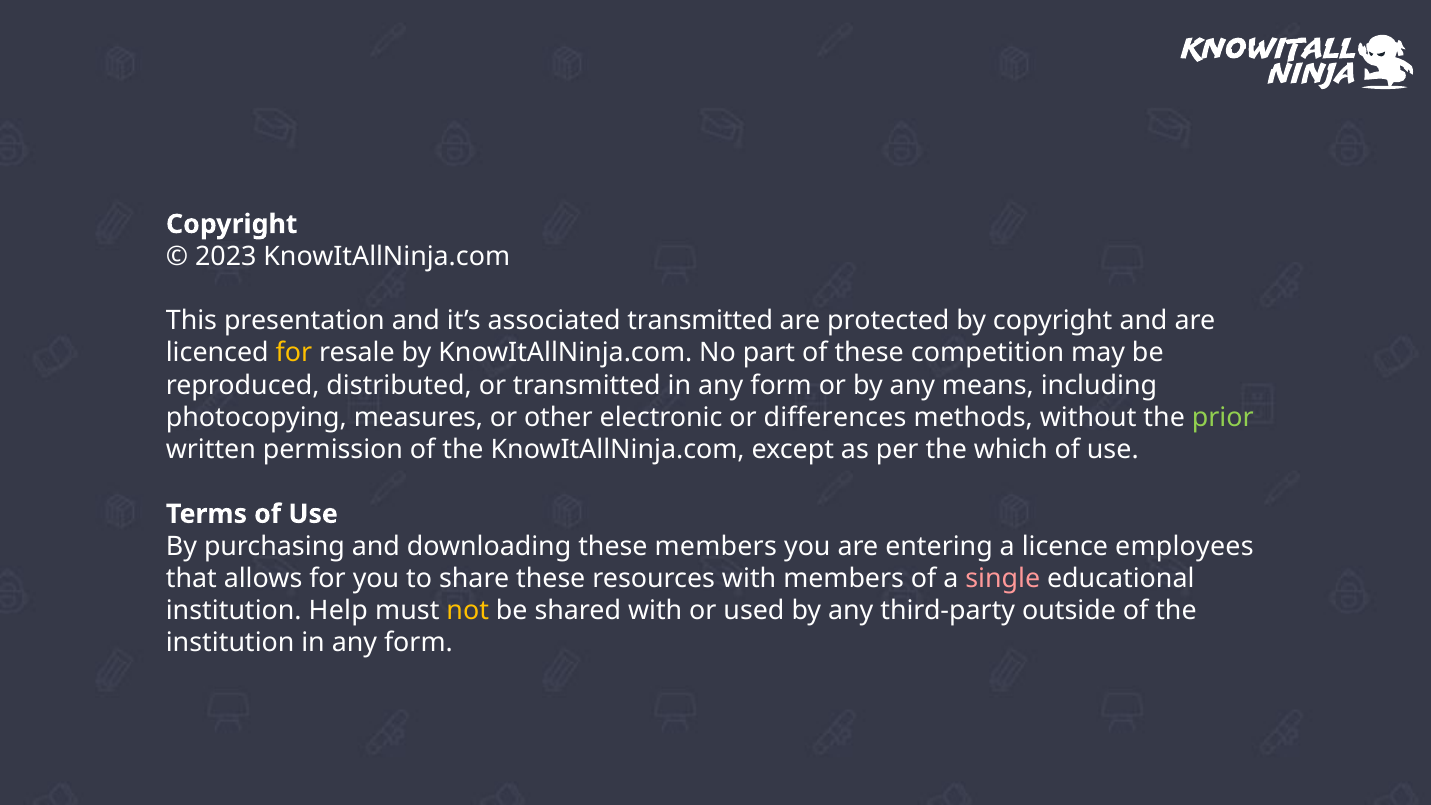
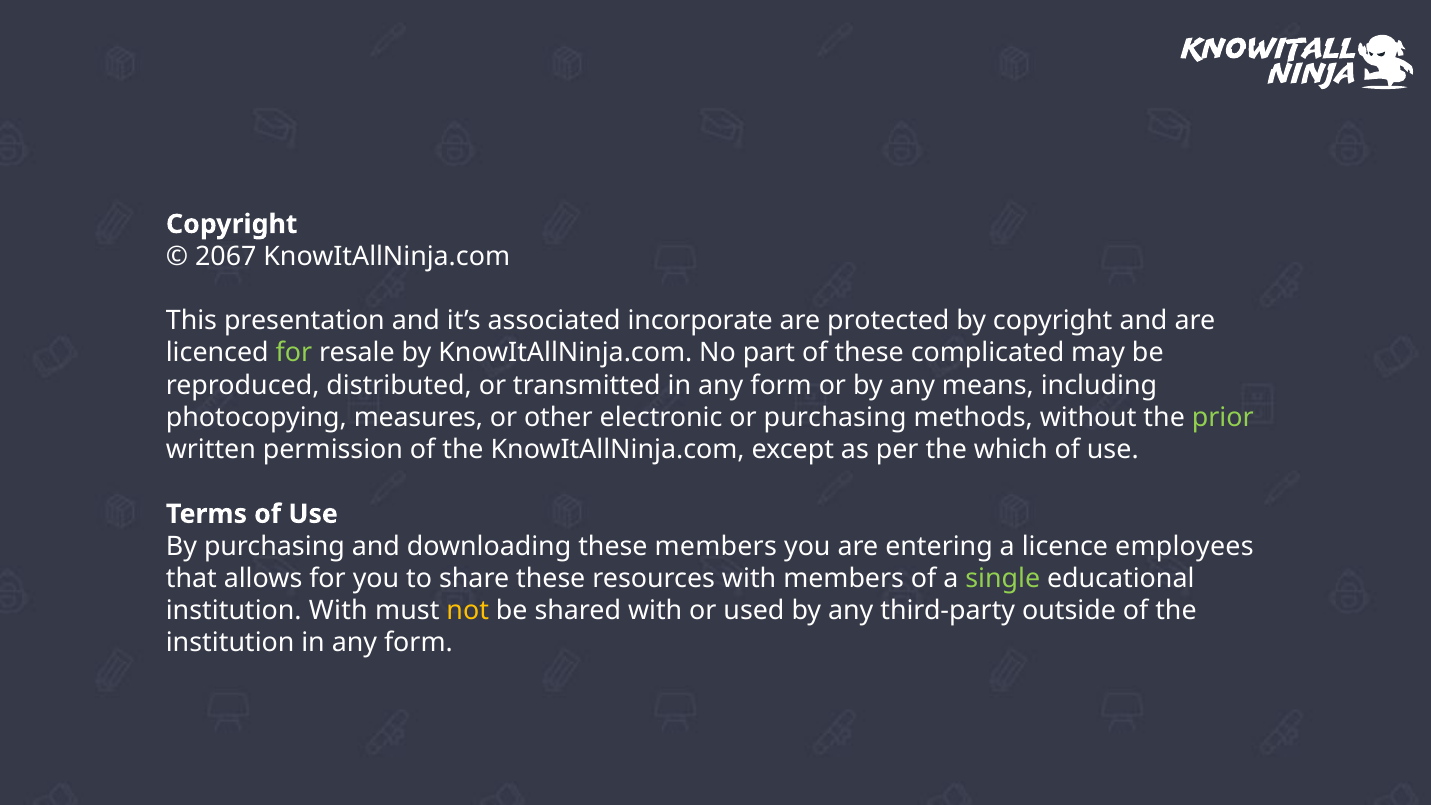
2023: 2023 -> 2067 (226, 256)
associated transmitted: transmitted -> incorporate (700, 321)
for colour: yellow -> light green (294, 353)
competition: competition -> complicated (988, 353)
or differences: differences -> purchasing (835, 417)
single colour: pink -> light green (1003, 578)
institution Help: Help -> With (338, 611)
